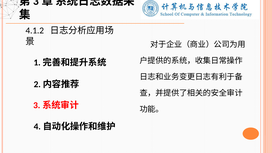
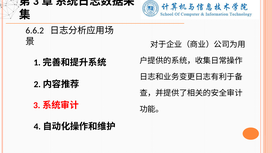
4.1.2: 4.1.2 -> 6.6.2 (35, 31)
